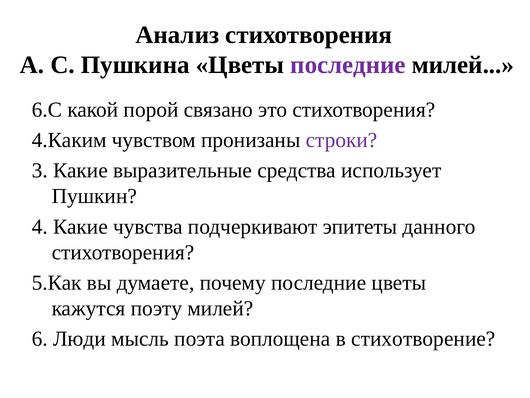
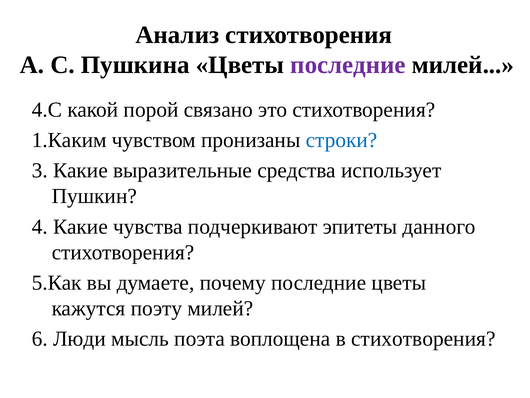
6.С: 6.С -> 4.С (47, 110)
4.Каким: 4.Каким -> 1.Каким (69, 140)
строки colour: purple -> blue (342, 140)
в стихотворение: стихотворение -> стихотворения (423, 338)
